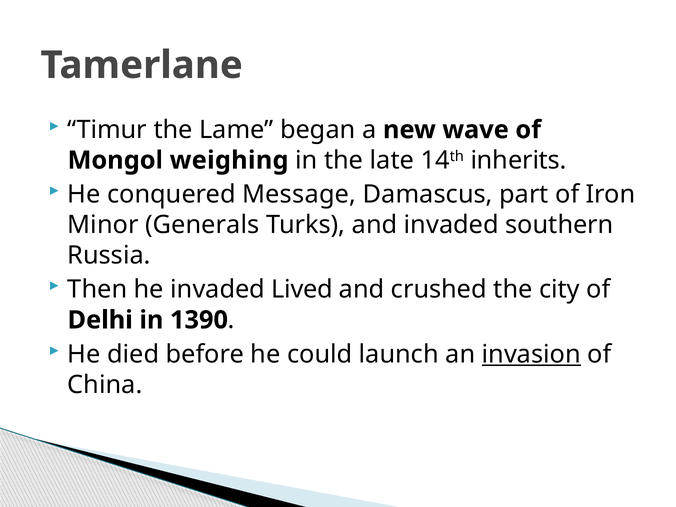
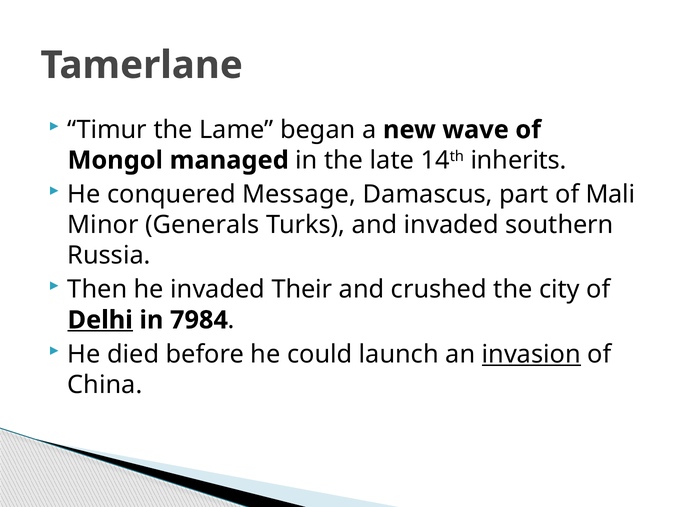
weighing: weighing -> managed (229, 160)
Iron: Iron -> Mali (611, 194)
Lived: Lived -> Their (302, 290)
Delhi underline: none -> present (100, 320)
1390: 1390 -> 7984 (199, 320)
